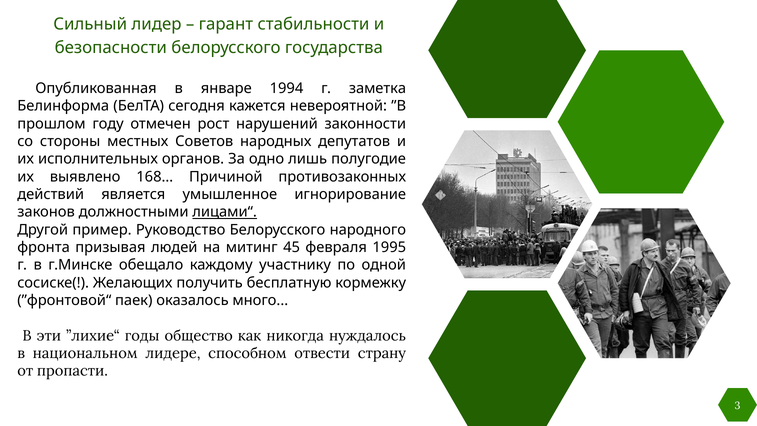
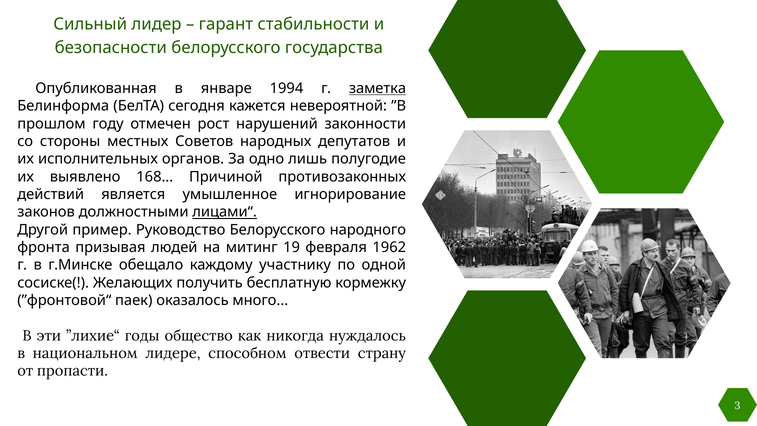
заметка underline: none -> present (378, 88)
45: 45 -> 19 (292, 247)
1995: 1995 -> 1962 (389, 247)
